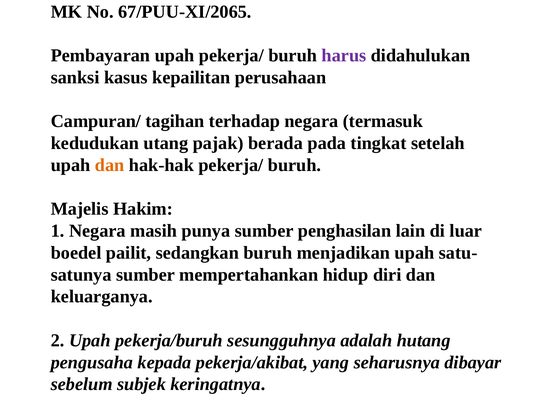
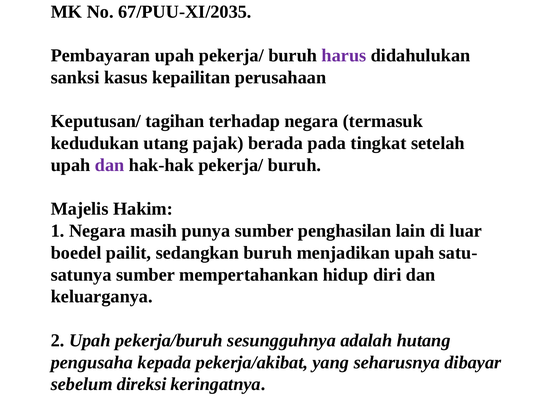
67/PUU-XI/2065: 67/PUU-XI/2065 -> 67/PUU-XI/2035 (185, 12)
Campuran/: Campuran/ -> Keputusan/ (96, 121)
dan colour: orange -> purple (110, 165)
subjek: subjek -> direksi (142, 384)
